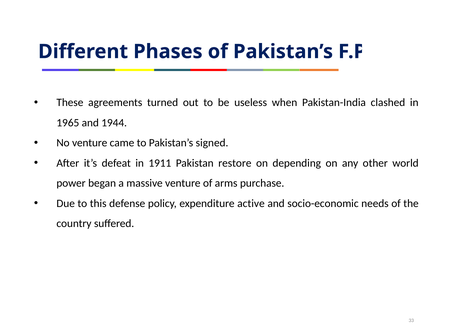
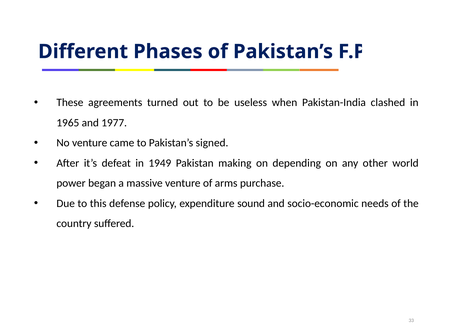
1944: 1944 -> 1977 (114, 123)
1911: 1911 -> 1949 (160, 163)
restore: restore -> making (235, 163)
active: active -> sound (251, 204)
